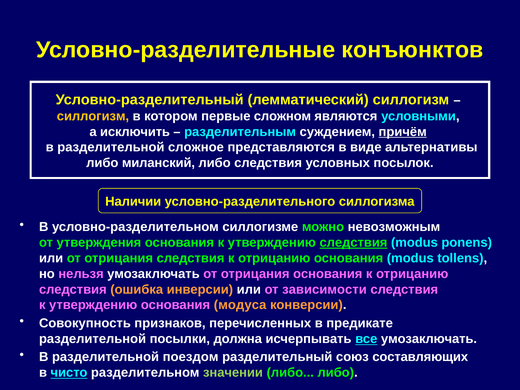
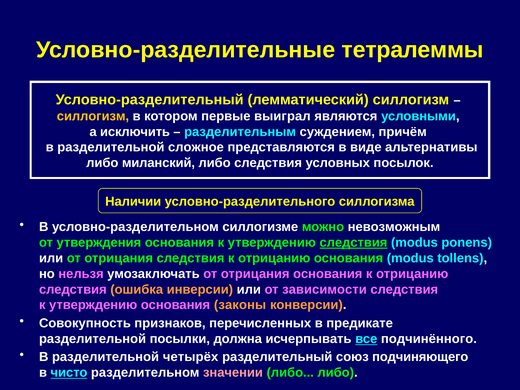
конъюнктов: конъюнктов -> тетралеммы (413, 50)
сложном: сложном -> выиграл (282, 116)
причём underline: present -> none (403, 132)
модуса: модуса -> законы (240, 305)
все умозаключать: умозаключать -> подчинённого (429, 339)
поездом: поездом -> четырёх (191, 357)
составляющих: составляющих -> подчиняющего (420, 357)
значении colour: light green -> pink (233, 373)
